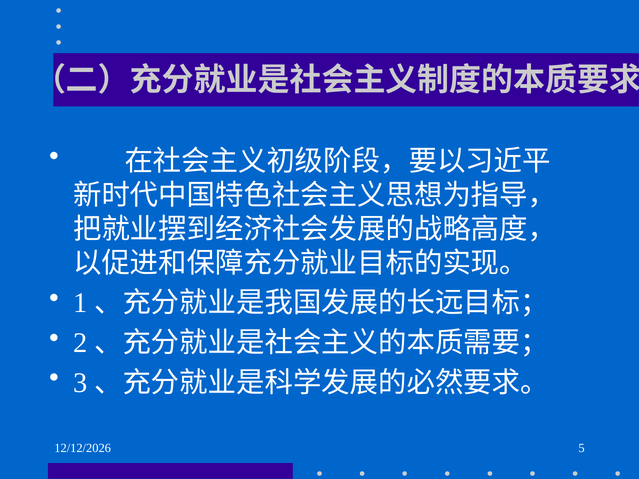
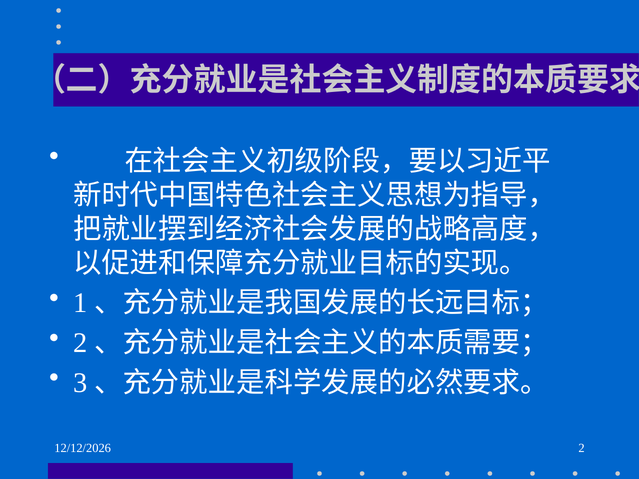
5: 5 -> 2 (582, 448)
